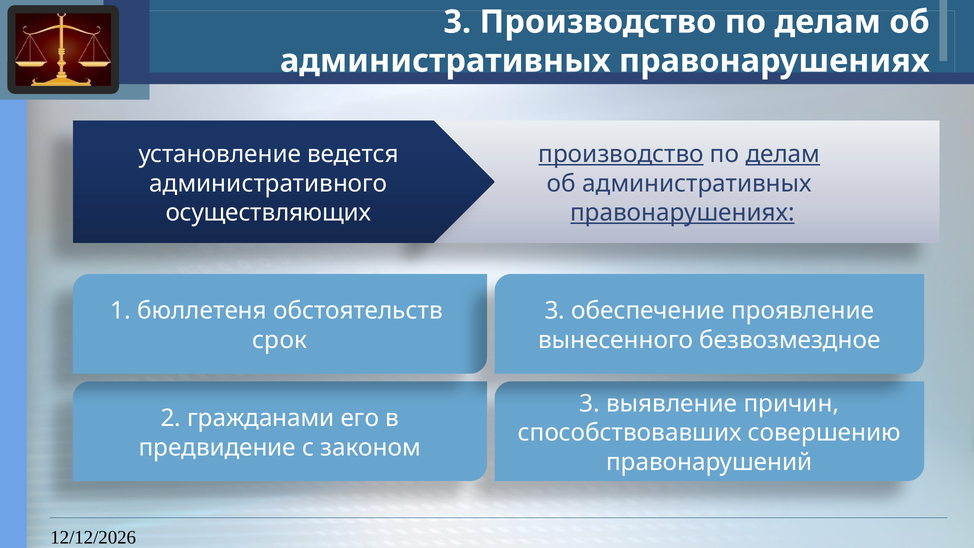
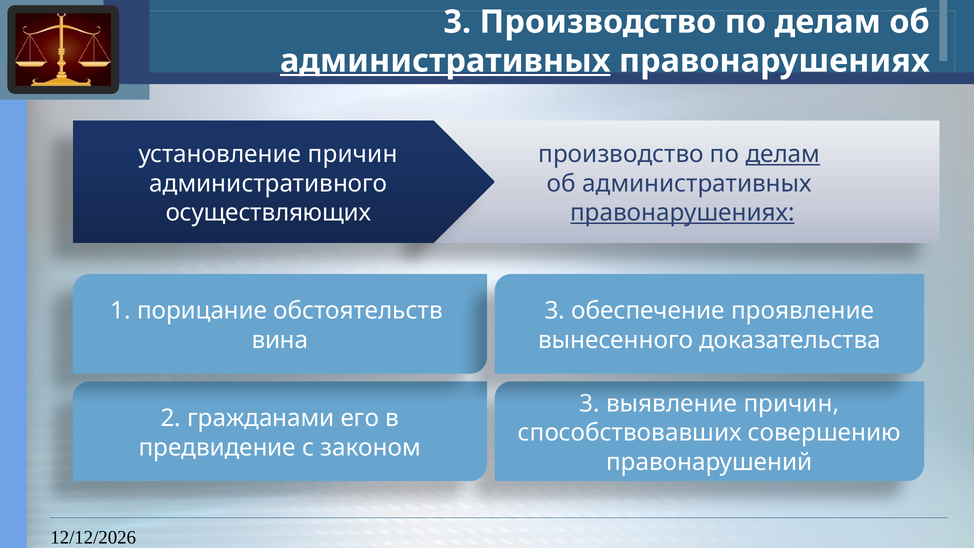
административных underline: none -> present (445, 61)
установление ведется: ведется -> причин (353, 154)
производство underline: present -> none (621, 154)
бюллетеня: бюллетеня -> порицание (202, 311)
срок: срок -> вина (280, 340)
безвозмездное: безвозмездное -> доказательства (790, 340)
